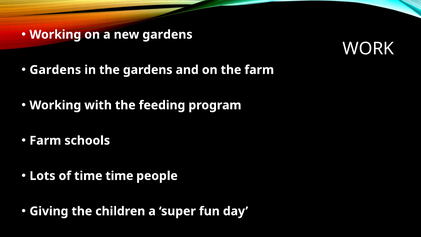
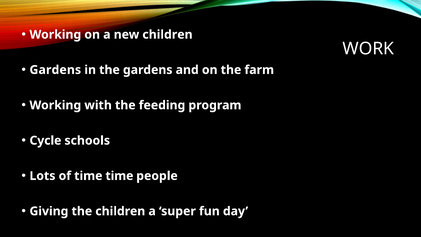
new gardens: gardens -> children (167, 35)
Farm: Farm -> Cycle (45, 140)
